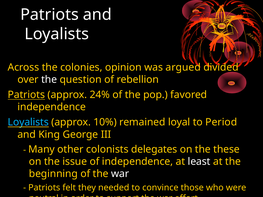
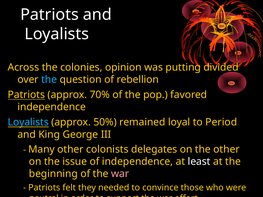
argued: argued -> putting (183, 67)
the colour: white -> light blue (49, 80)
24%: 24% -> 70% (100, 95)
10%: 10% -> 50% (105, 122)
the these: these -> other (227, 149)
war colour: white -> pink (120, 174)
